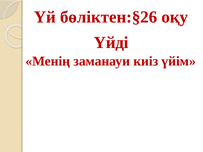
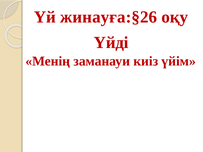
бөліктен:§26: бөліктен:§26 -> жинауға:§26 (109, 17)
